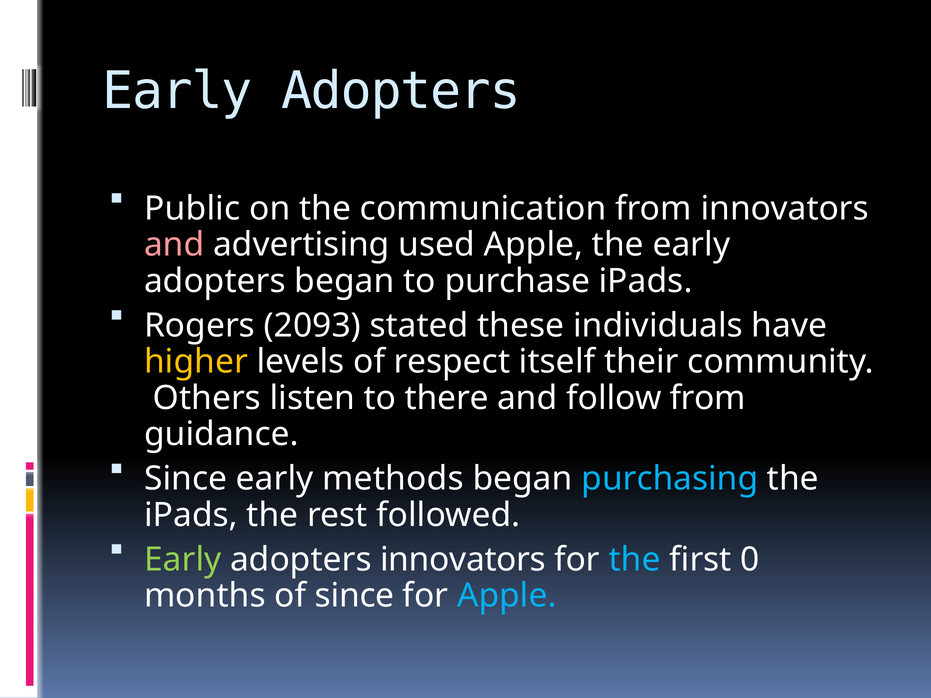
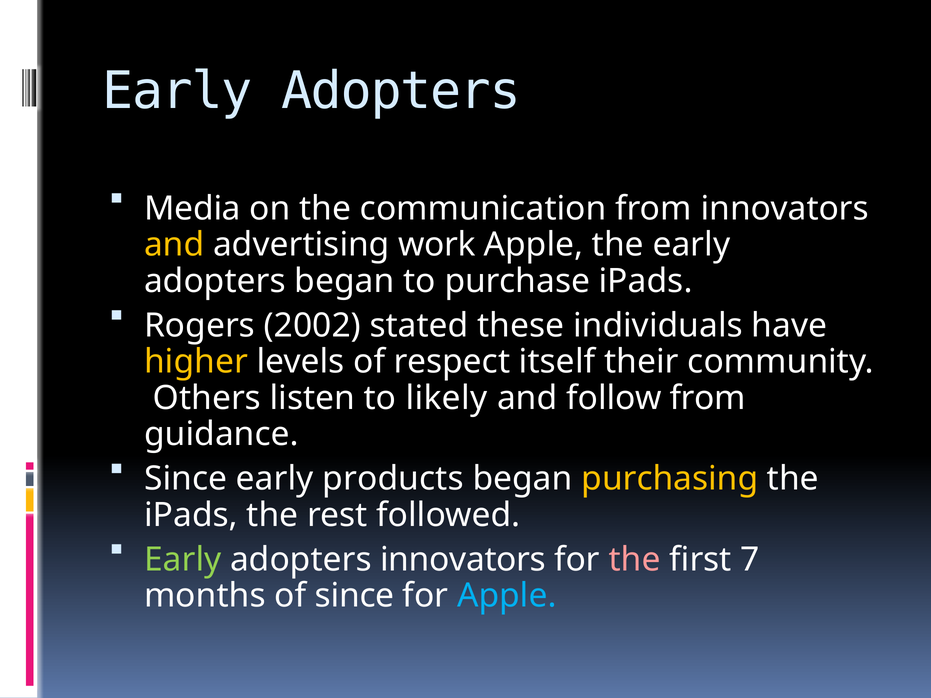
Public: Public -> Media (192, 209)
and colour: pink -> yellow (174, 245)
used: used -> work (437, 245)
2093: 2093 -> 2002 (312, 326)
there: there -> likely (446, 398)
methods: methods -> products (393, 479)
purchasing colour: light blue -> yellow (670, 479)
the colour: light blue -> pink (635, 560)
0: 0 -> 7 (750, 560)
